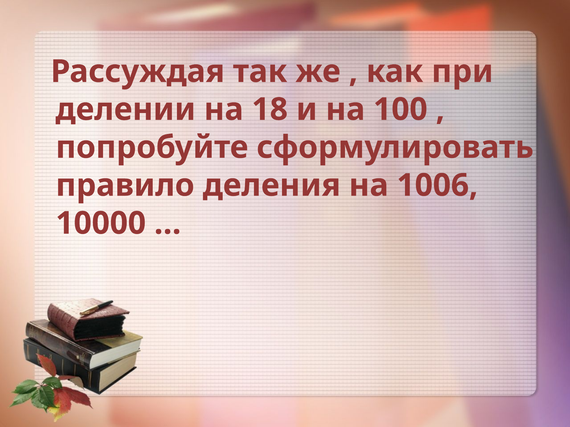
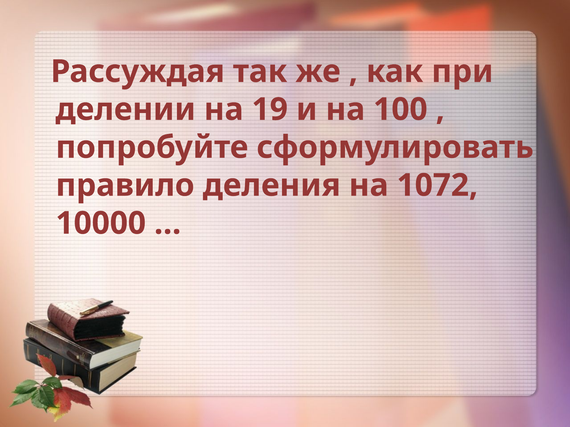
18: 18 -> 19 (270, 110)
1006: 1006 -> 1072 (437, 186)
